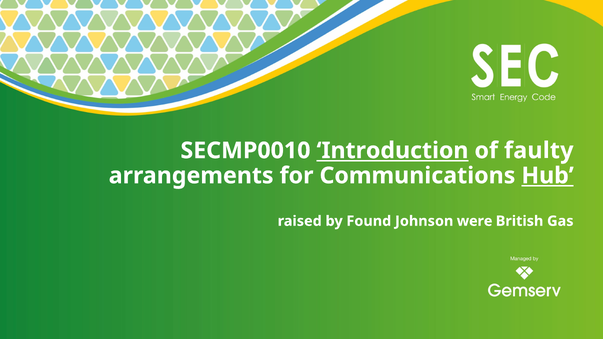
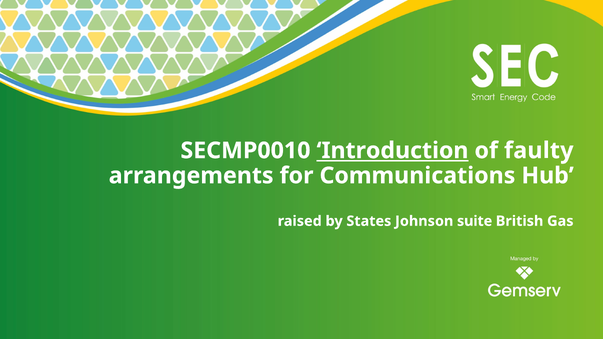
Hub underline: present -> none (548, 176)
Found: Found -> States (369, 221)
were: were -> suite (475, 221)
